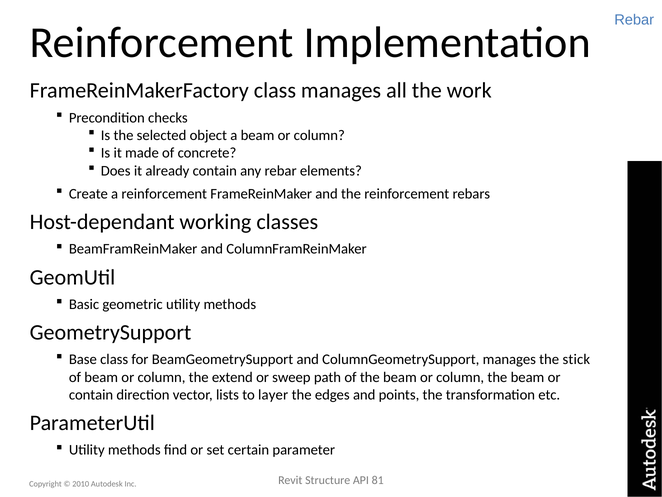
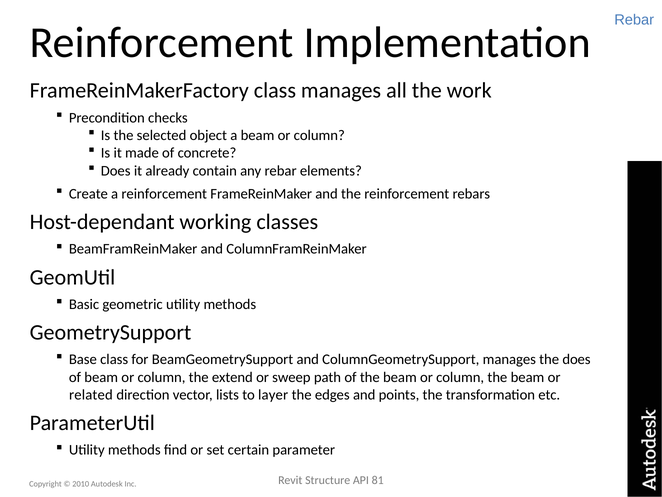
the stick: stick -> does (576, 359)
contain: contain -> related (91, 394)
